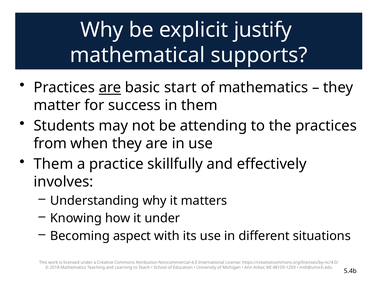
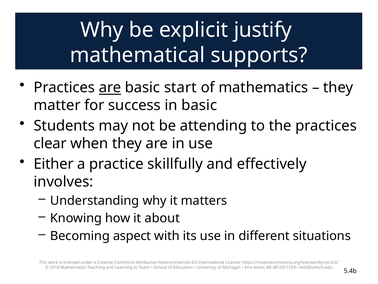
in them: them -> basic (199, 105)
from: from -> clear (50, 143)
Them: Them -> Either (54, 164)
it under: under -> about (162, 218)
